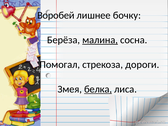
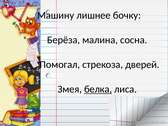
Воробей: Воробей -> Машину (56, 15)
малина underline: present -> none (100, 40)
дороги: дороги -> дверей (142, 65)
